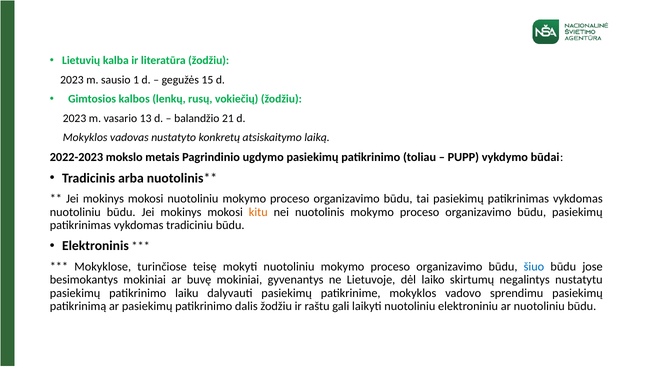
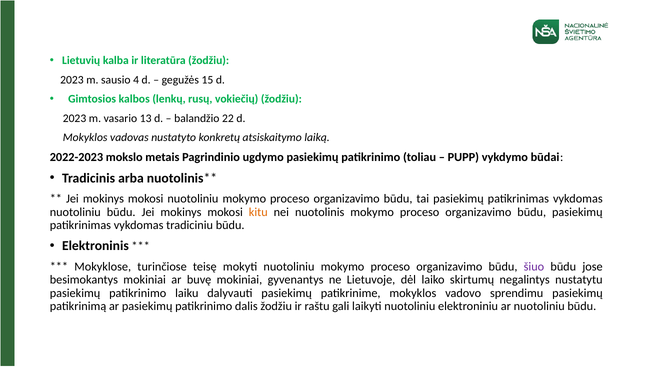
1: 1 -> 4 (136, 80)
21: 21 -> 22 (228, 118)
šiuo colour: blue -> purple (534, 267)
